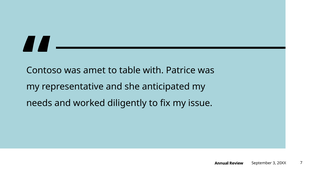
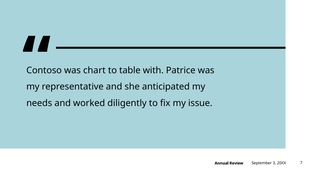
amet: amet -> chart (94, 71)
